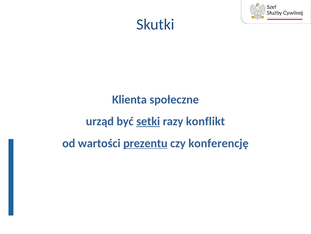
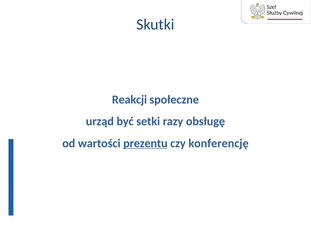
Klienta: Klienta -> Reakcji (129, 99)
setki underline: present -> none (148, 121)
konflikt: konflikt -> obsługę (206, 121)
